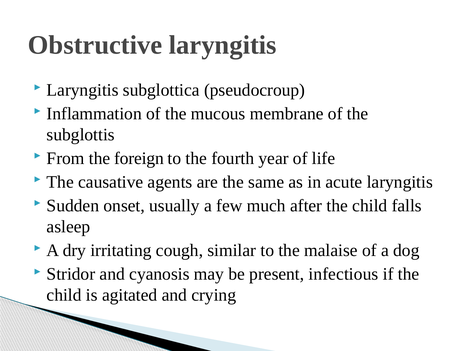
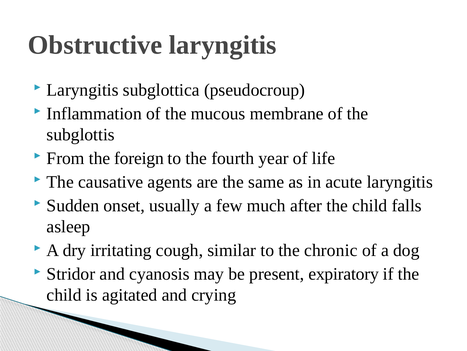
malaise: malaise -> chronic (331, 250)
infectious: infectious -> expiratory (344, 274)
